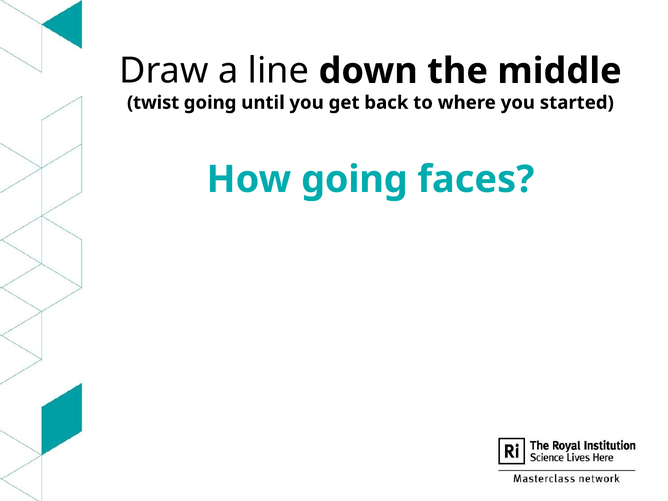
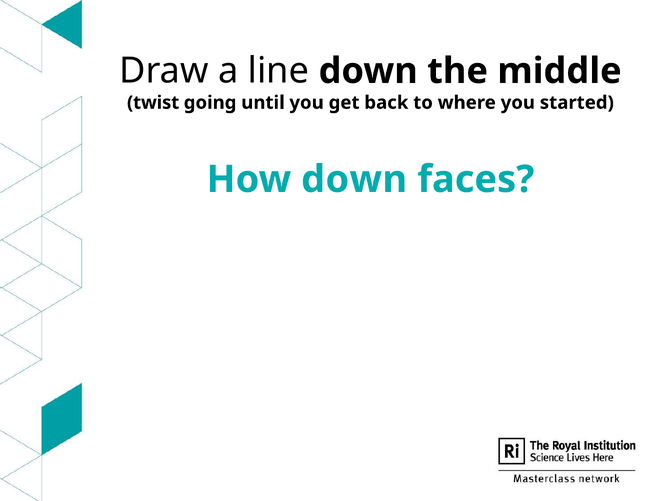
How going: going -> down (354, 179)
